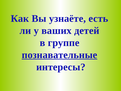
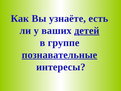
детей underline: none -> present (87, 31)
